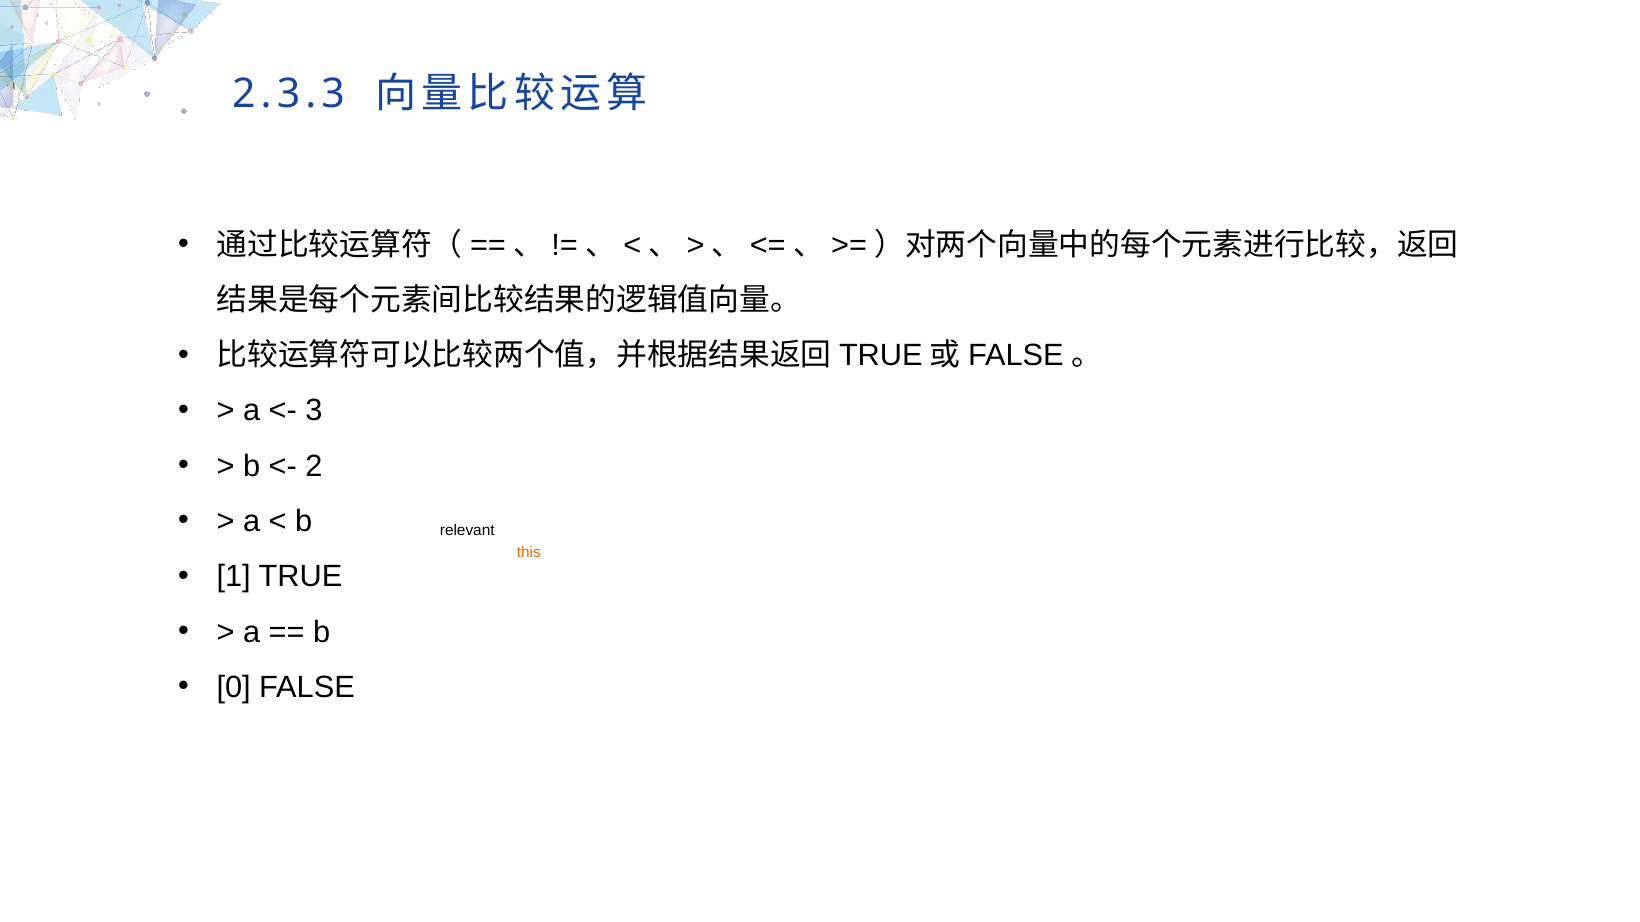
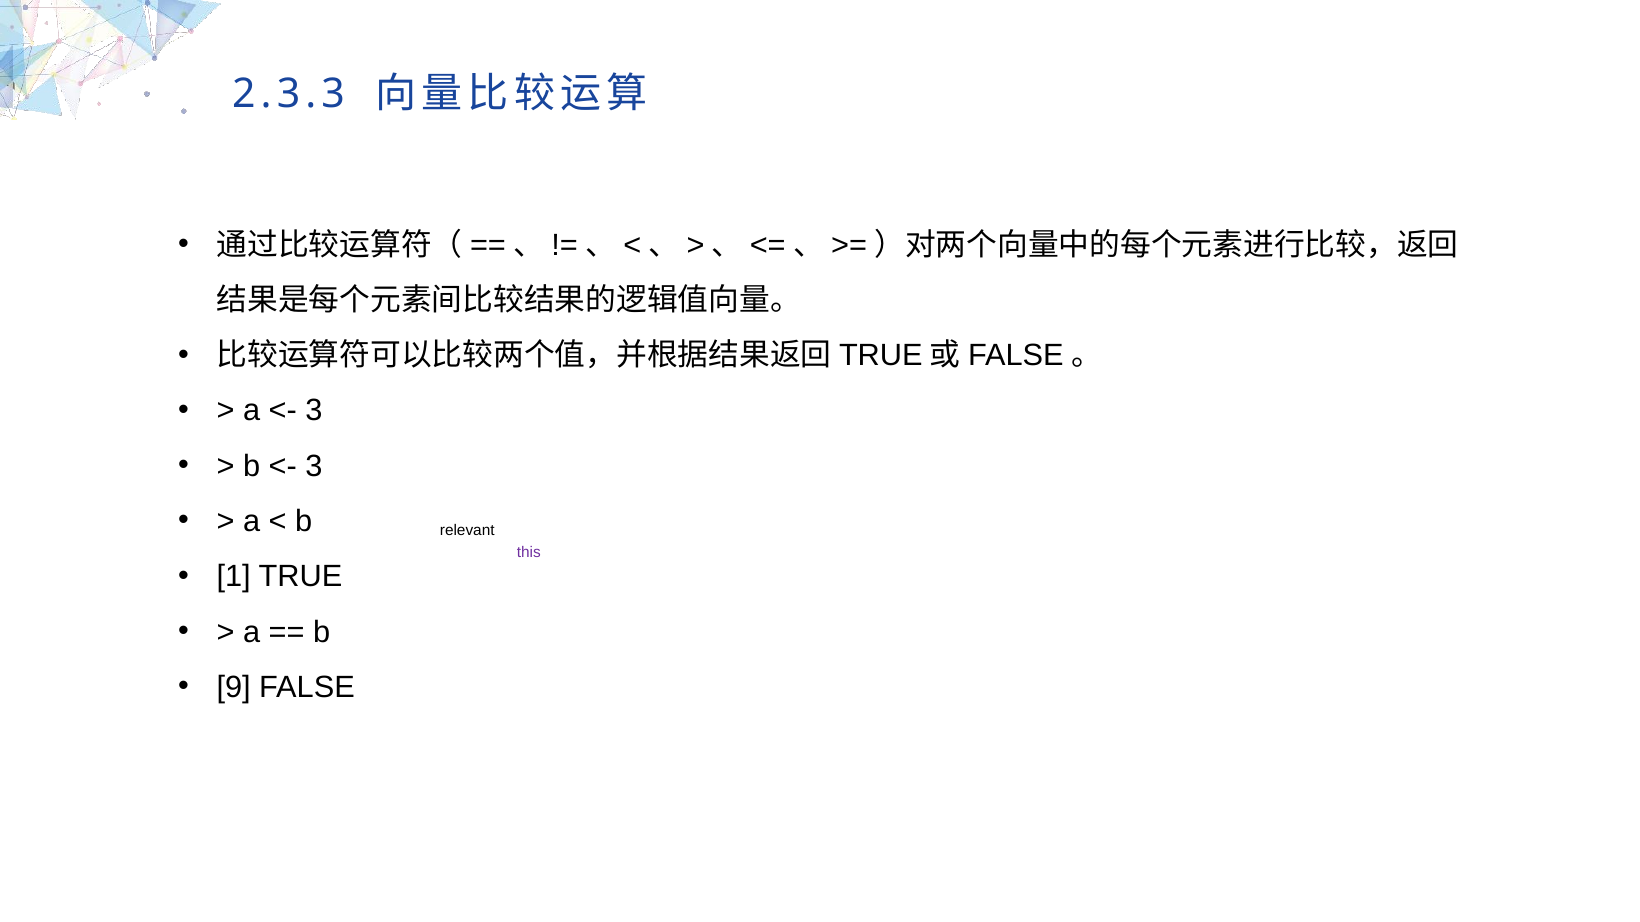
2: 2 -> 3 (314, 466)
this colour: orange -> purple (529, 553)
0: 0 -> 9 (234, 688)
